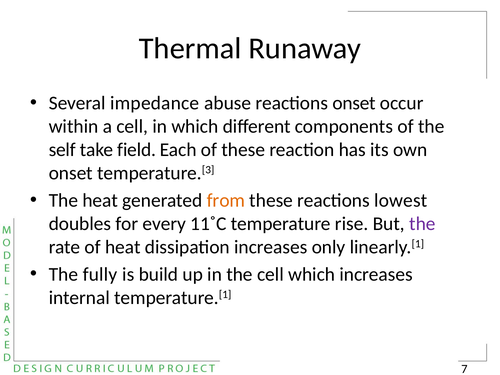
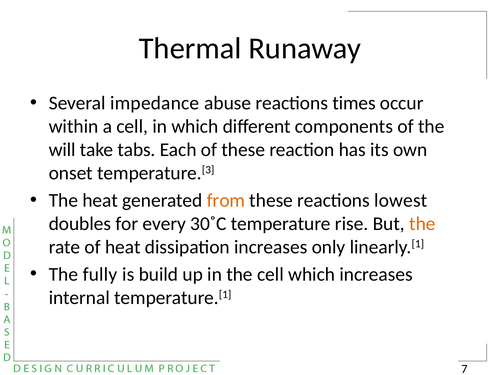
reactions onset: onset -> times (354, 103)
self: self -> will (62, 150)
field: field -> tabs (137, 150)
11˚C: 11˚C -> 30˚C (208, 224)
the colour: purple -> orange (422, 224)
